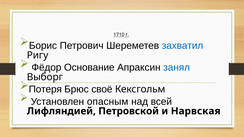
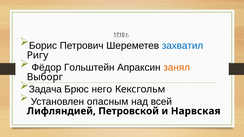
Основание: Основание -> Гольштейн (89, 68)
занял colour: blue -> orange (177, 68)
Потеря: Потеря -> Задача (45, 89)
своё: своё -> него (102, 89)
